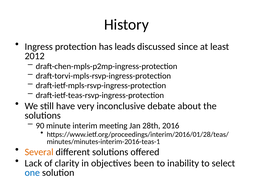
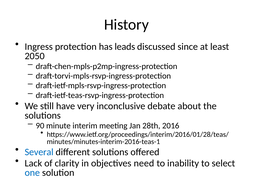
2012: 2012 -> 2050 (35, 56)
Several colour: orange -> blue (39, 152)
been: been -> need (144, 163)
